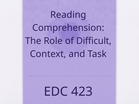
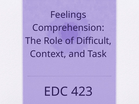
Reading: Reading -> Feelings (68, 15)
